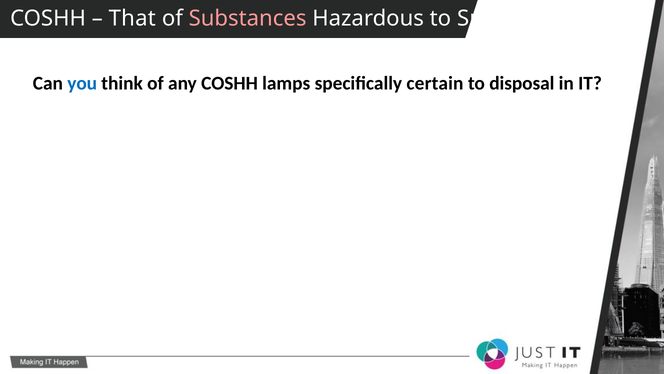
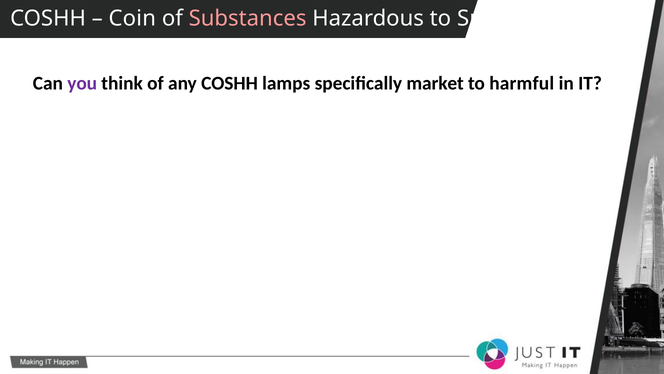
That: That -> Coin (132, 18)
you colour: blue -> purple (82, 83)
certain: certain -> market (435, 83)
disposal: disposal -> harmful (522, 83)
